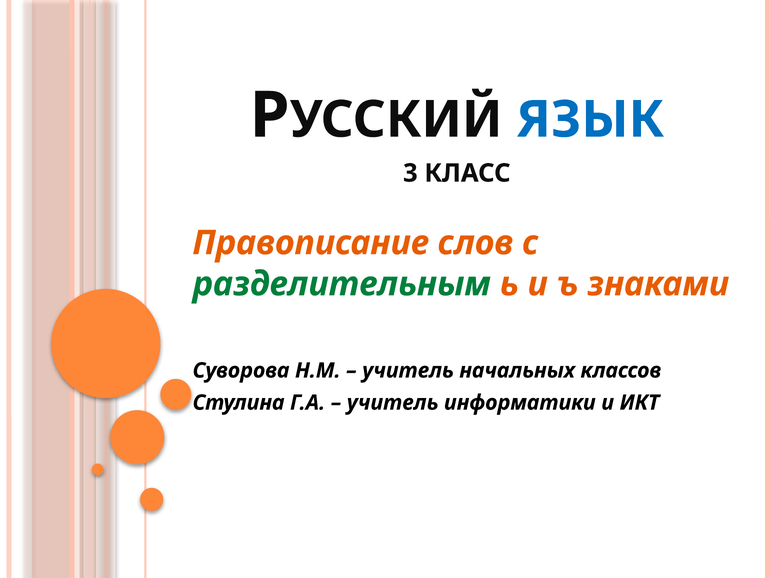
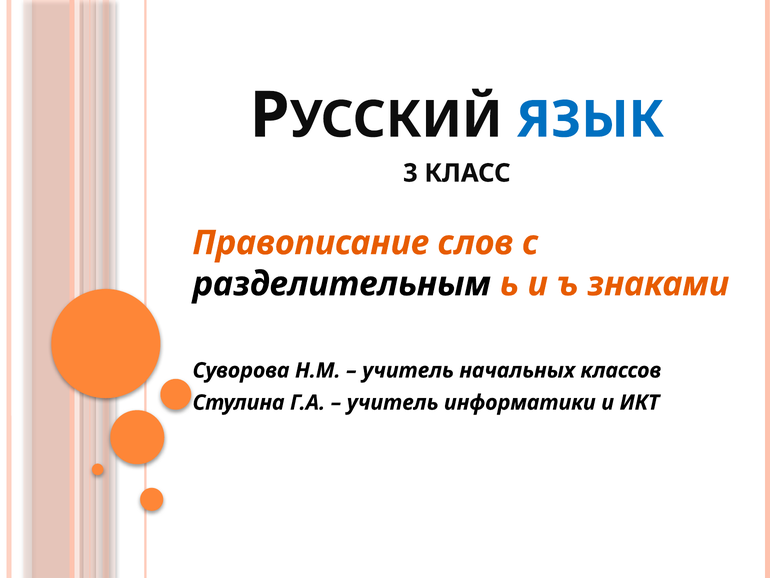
разделительным colour: green -> black (342, 284)
